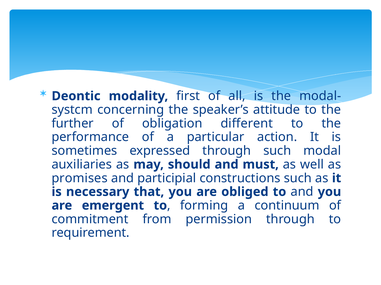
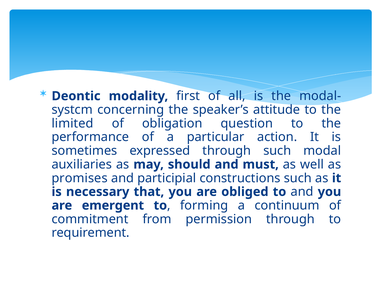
further: further -> limited (73, 124)
different: different -> question (247, 124)
